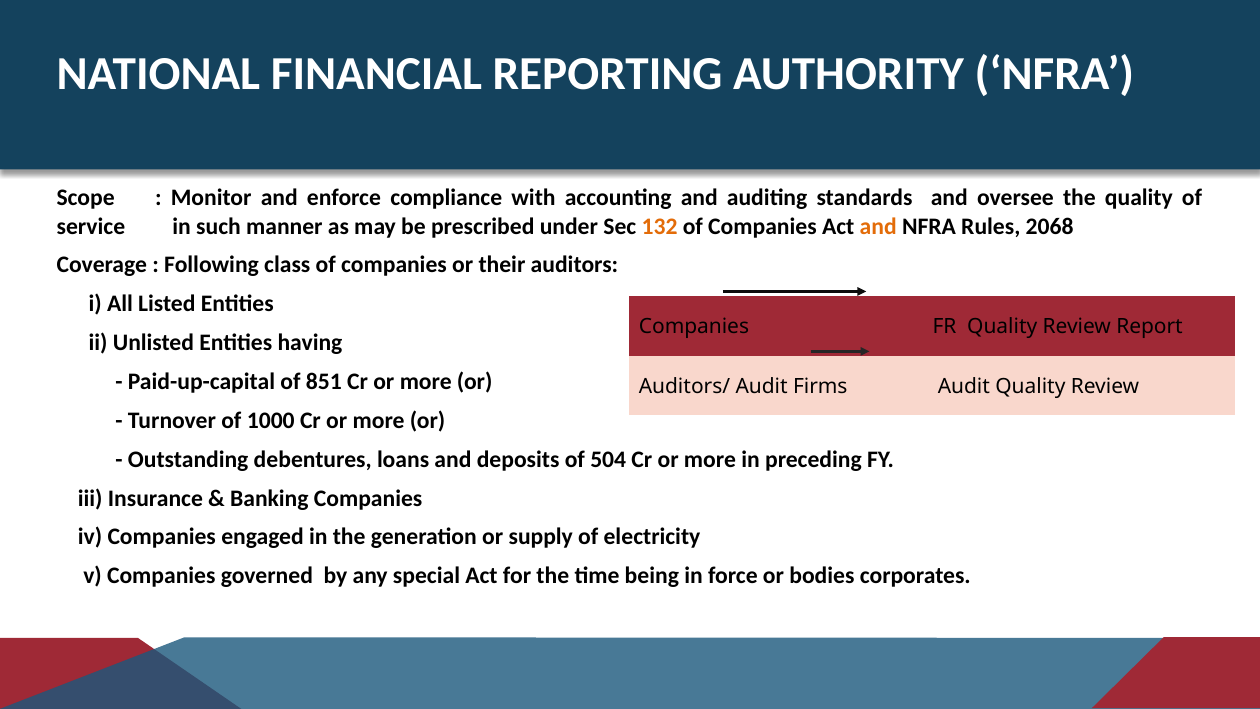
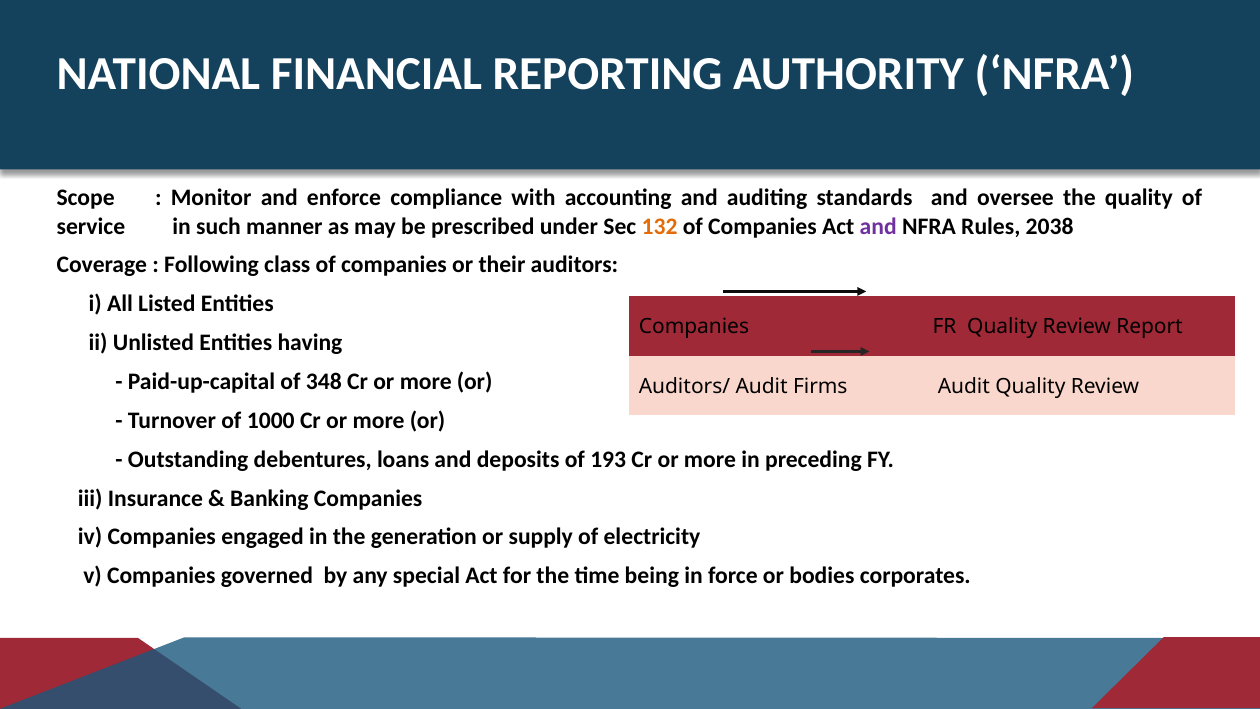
and colour: orange -> purple (878, 226)
2068: 2068 -> 2038 (1050, 226)
851: 851 -> 348 (324, 382)
504: 504 -> 193 (608, 459)
